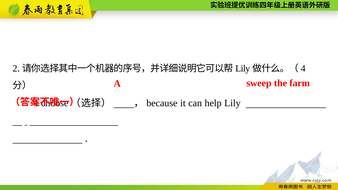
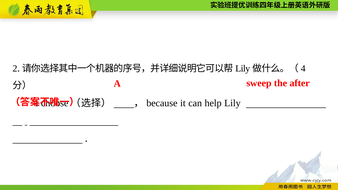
farm: farm -> after (300, 83)
